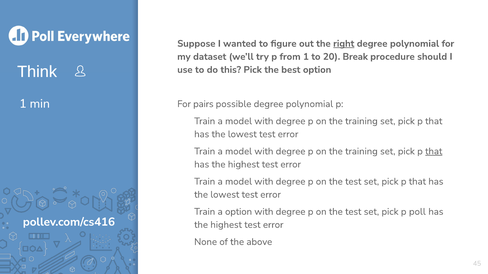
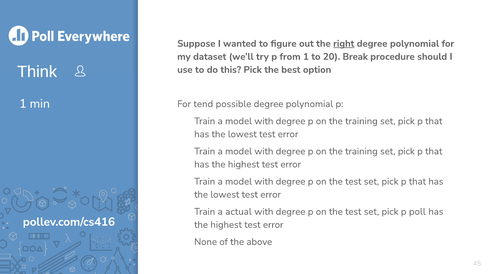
pairs: pairs -> tend (203, 104)
that underline: present -> none (434, 152)
a option: option -> actual (238, 212)
